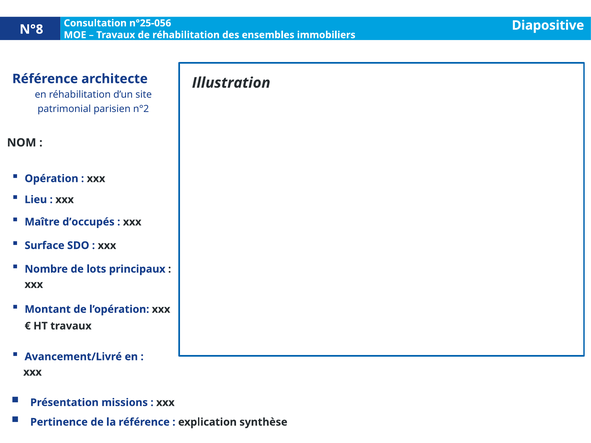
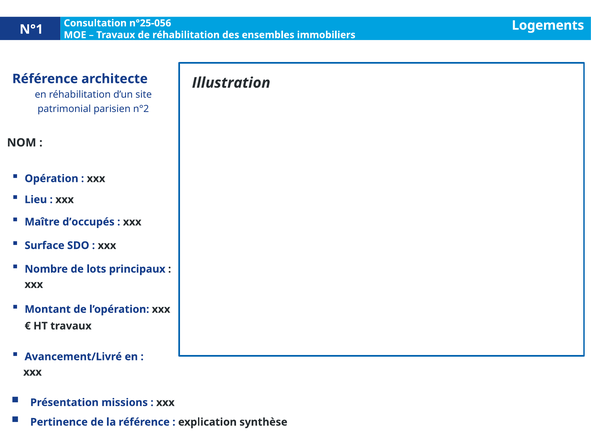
Diapositive: Diapositive -> Logements (548, 25)
N°8: N°8 -> N°1 (31, 29)
